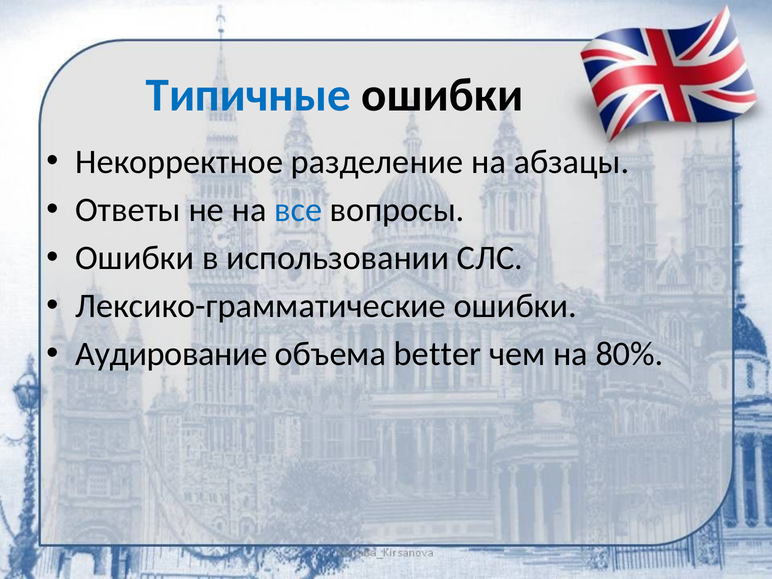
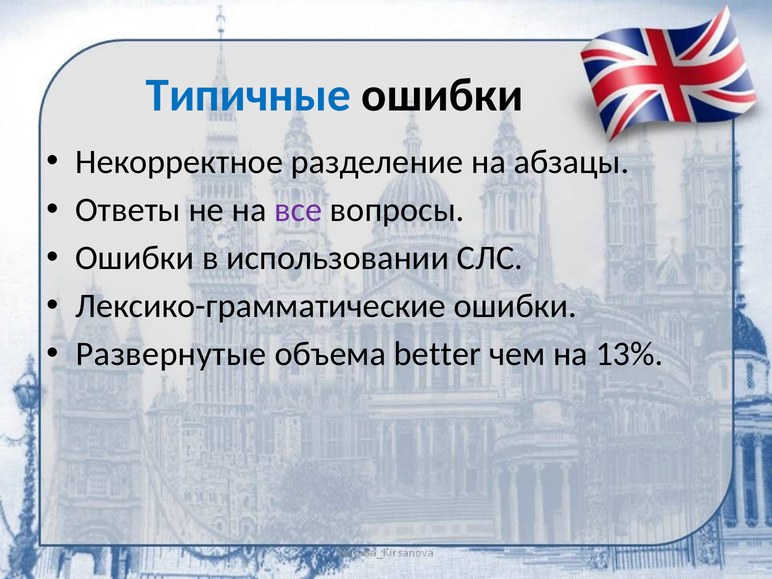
все colour: blue -> purple (298, 210)
Аудирование: Аудирование -> Развернутые (171, 354)
80%: 80% -> 13% (630, 354)
